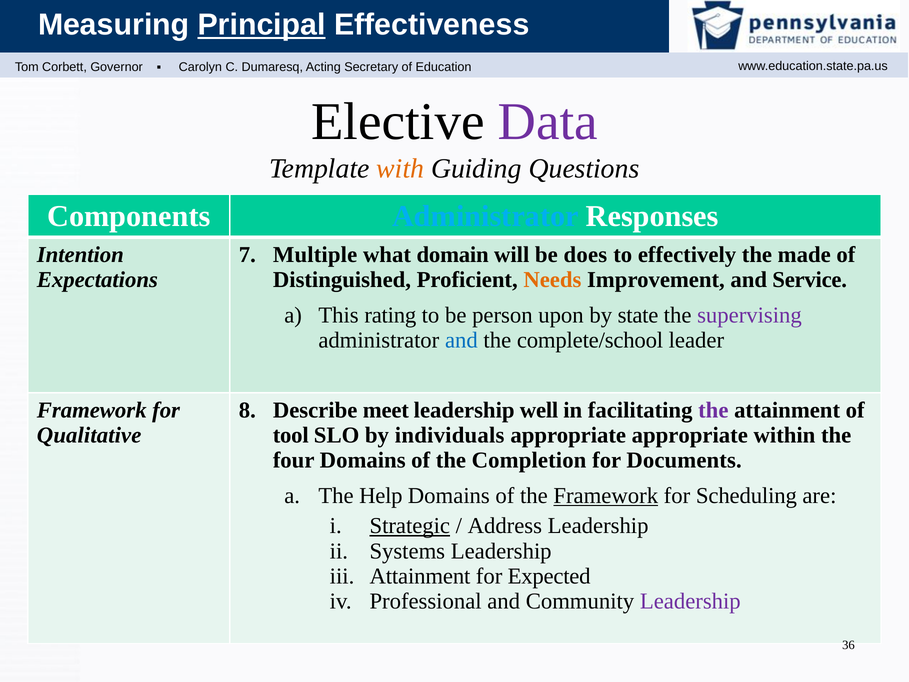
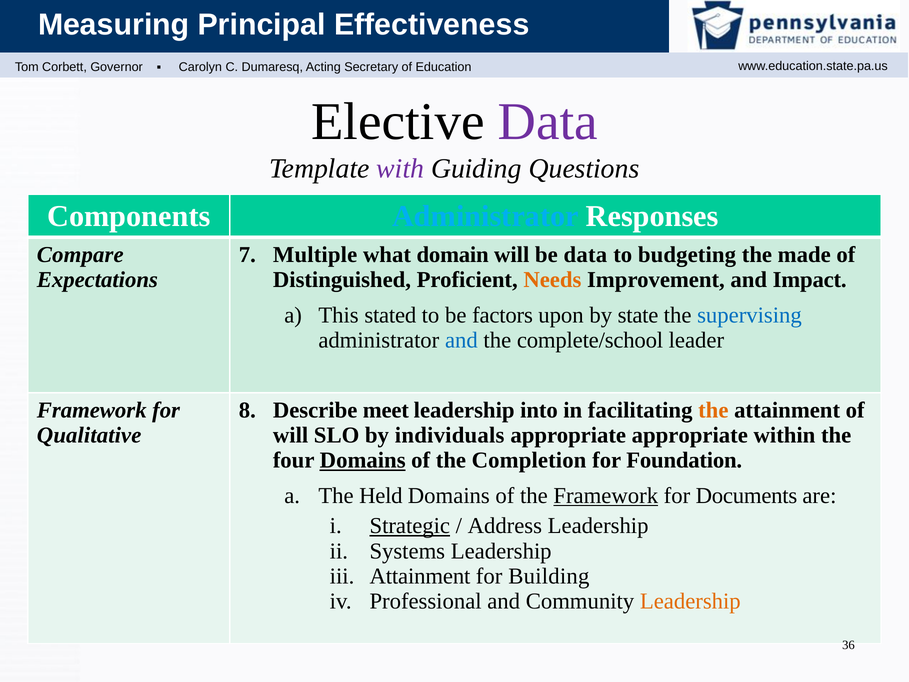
Principal underline: present -> none (262, 25)
with colour: orange -> purple (400, 168)
Intention: Intention -> Compare (80, 255)
be does: does -> data (585, 255)
effectively: effectively -> budgeting (687, 255)
Service: Service -> Impact (810, 280)
rating: rating -> stated (390, 315)
person: person -> factors (502, 315)
supervising colour: purple -> blue (749, 315)
well: well -> into (539, 410)
the colour: purple -> orange (713, 410)
tool: tool -> will (291, 435)
Domains underline: none -> present (363, 460)
Documents: Documents -> Foundation (684, 460)
Help: Help -> Held (381, 495)
Scheduling: Scheduling -> Documents (746, 495)
Expected: Expected -> Building (549, 576)
Leadership colour: purple -> orange (690, 601)
